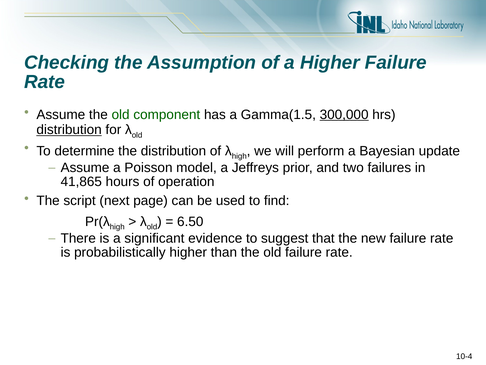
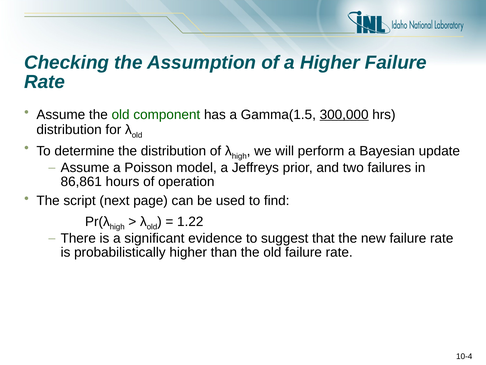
distribution underline: present -> none (69, 130)
41,865: 41,865 -> 86,861 (81, 181)
6.50: 6.50 -> 1.22 (190, 221)
